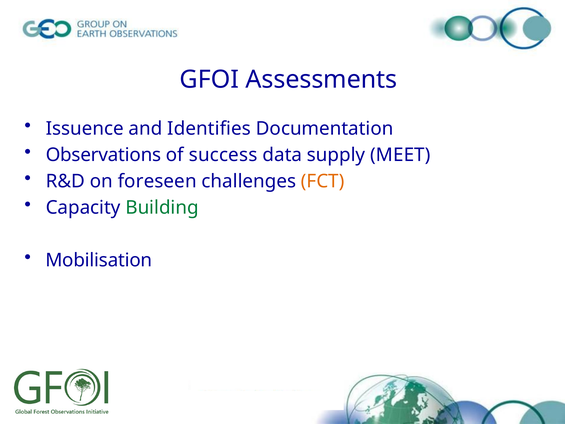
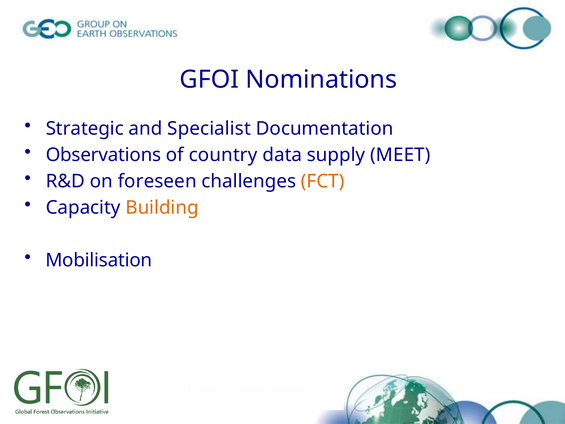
Assessments: Assessments -> Nominations (321, 79)
Issuence: Issuence -> Strategic (85, 128)
Identifies: Identifies -> Specialist (209, 128)
success: success -> country (223, 155)
Building colour: green -> orange (162, 208)
